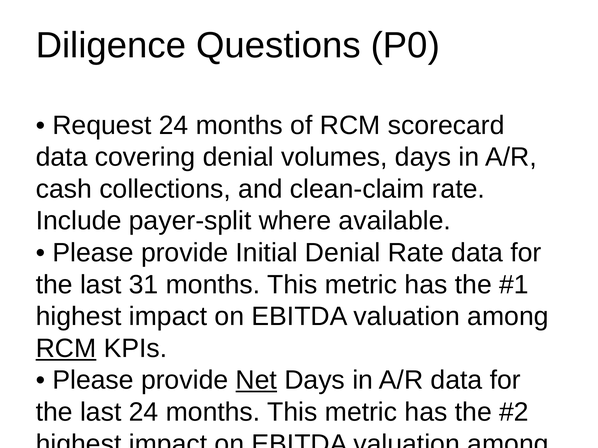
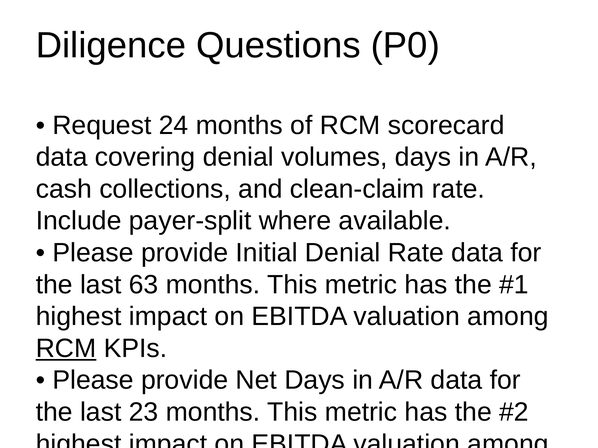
31: 31 -> 63 (144, 285)
Net underline: present -> none (256, 381)
last 24: 24 -> 23 (144, 413)
